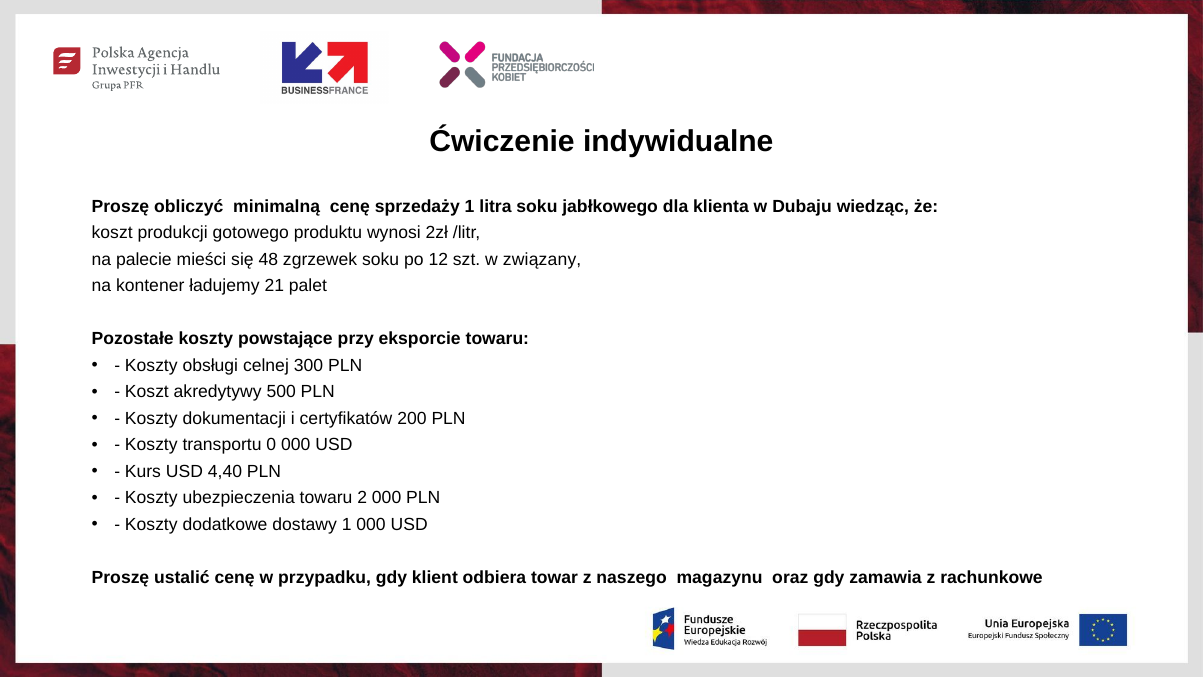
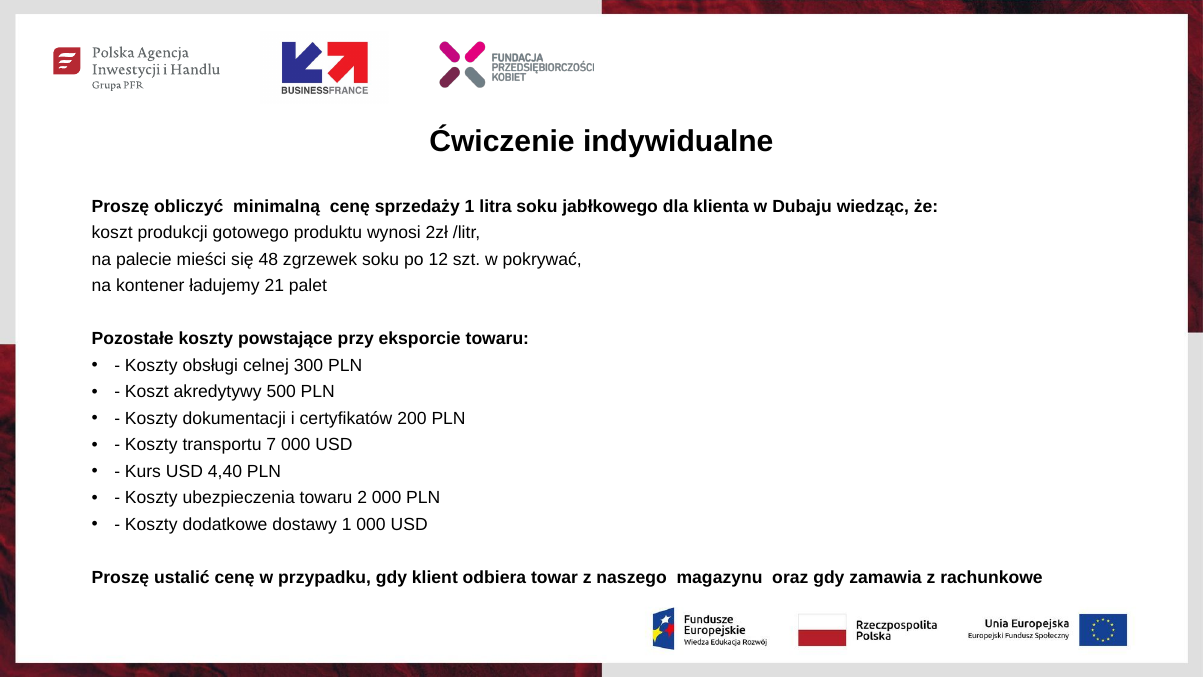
związany: związany -> pokrywać (542, 259)
0: 0 -> 7 (271, 445)
